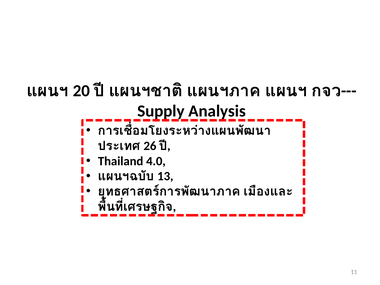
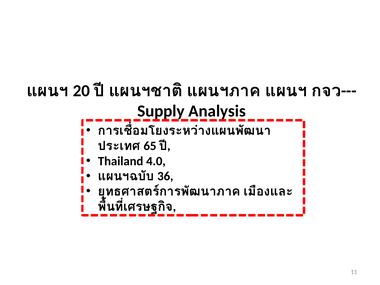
26: 26 -> 65 (150, 146)
13: 13 -> 36 (165, 176)
